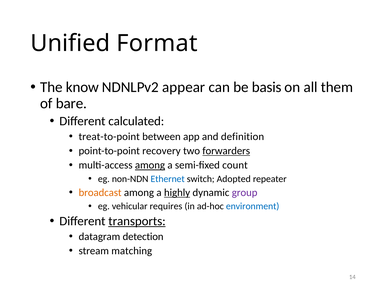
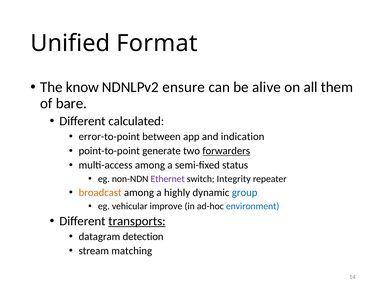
appear: appear -> ensure (184, 87)
basis: basis -> alive (266, 87)
treat-to-point: treat-to-point -> error-to-point (109, 136)
definition: definition -> indication (243, 136)
recovery: recovery -> generate (162, 151)
among underline: present -> none (150, 165)
count: count -> status (235, 165)
Ethernet colour: blue -> purple (168, 179)
Adopted: Adopted -> Integrity (234, 179)
highly underline: present -> none (177, 192)
group colour: purple -> blue (245, 192)
requires: requires -> improve (166, 206)
